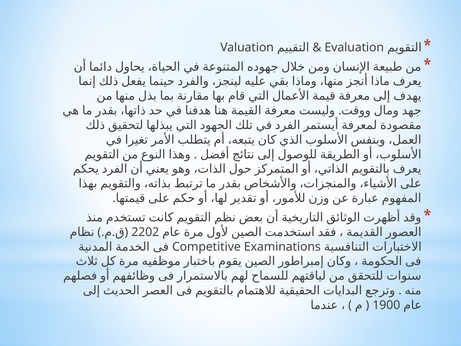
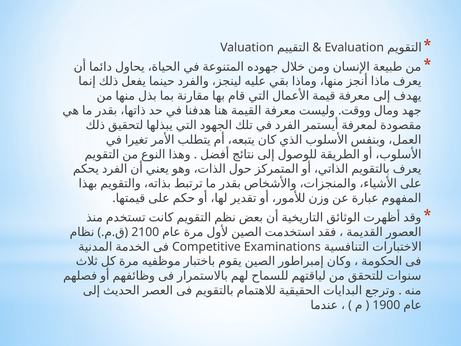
2202: 2202 -> 2100 (145, 232)
